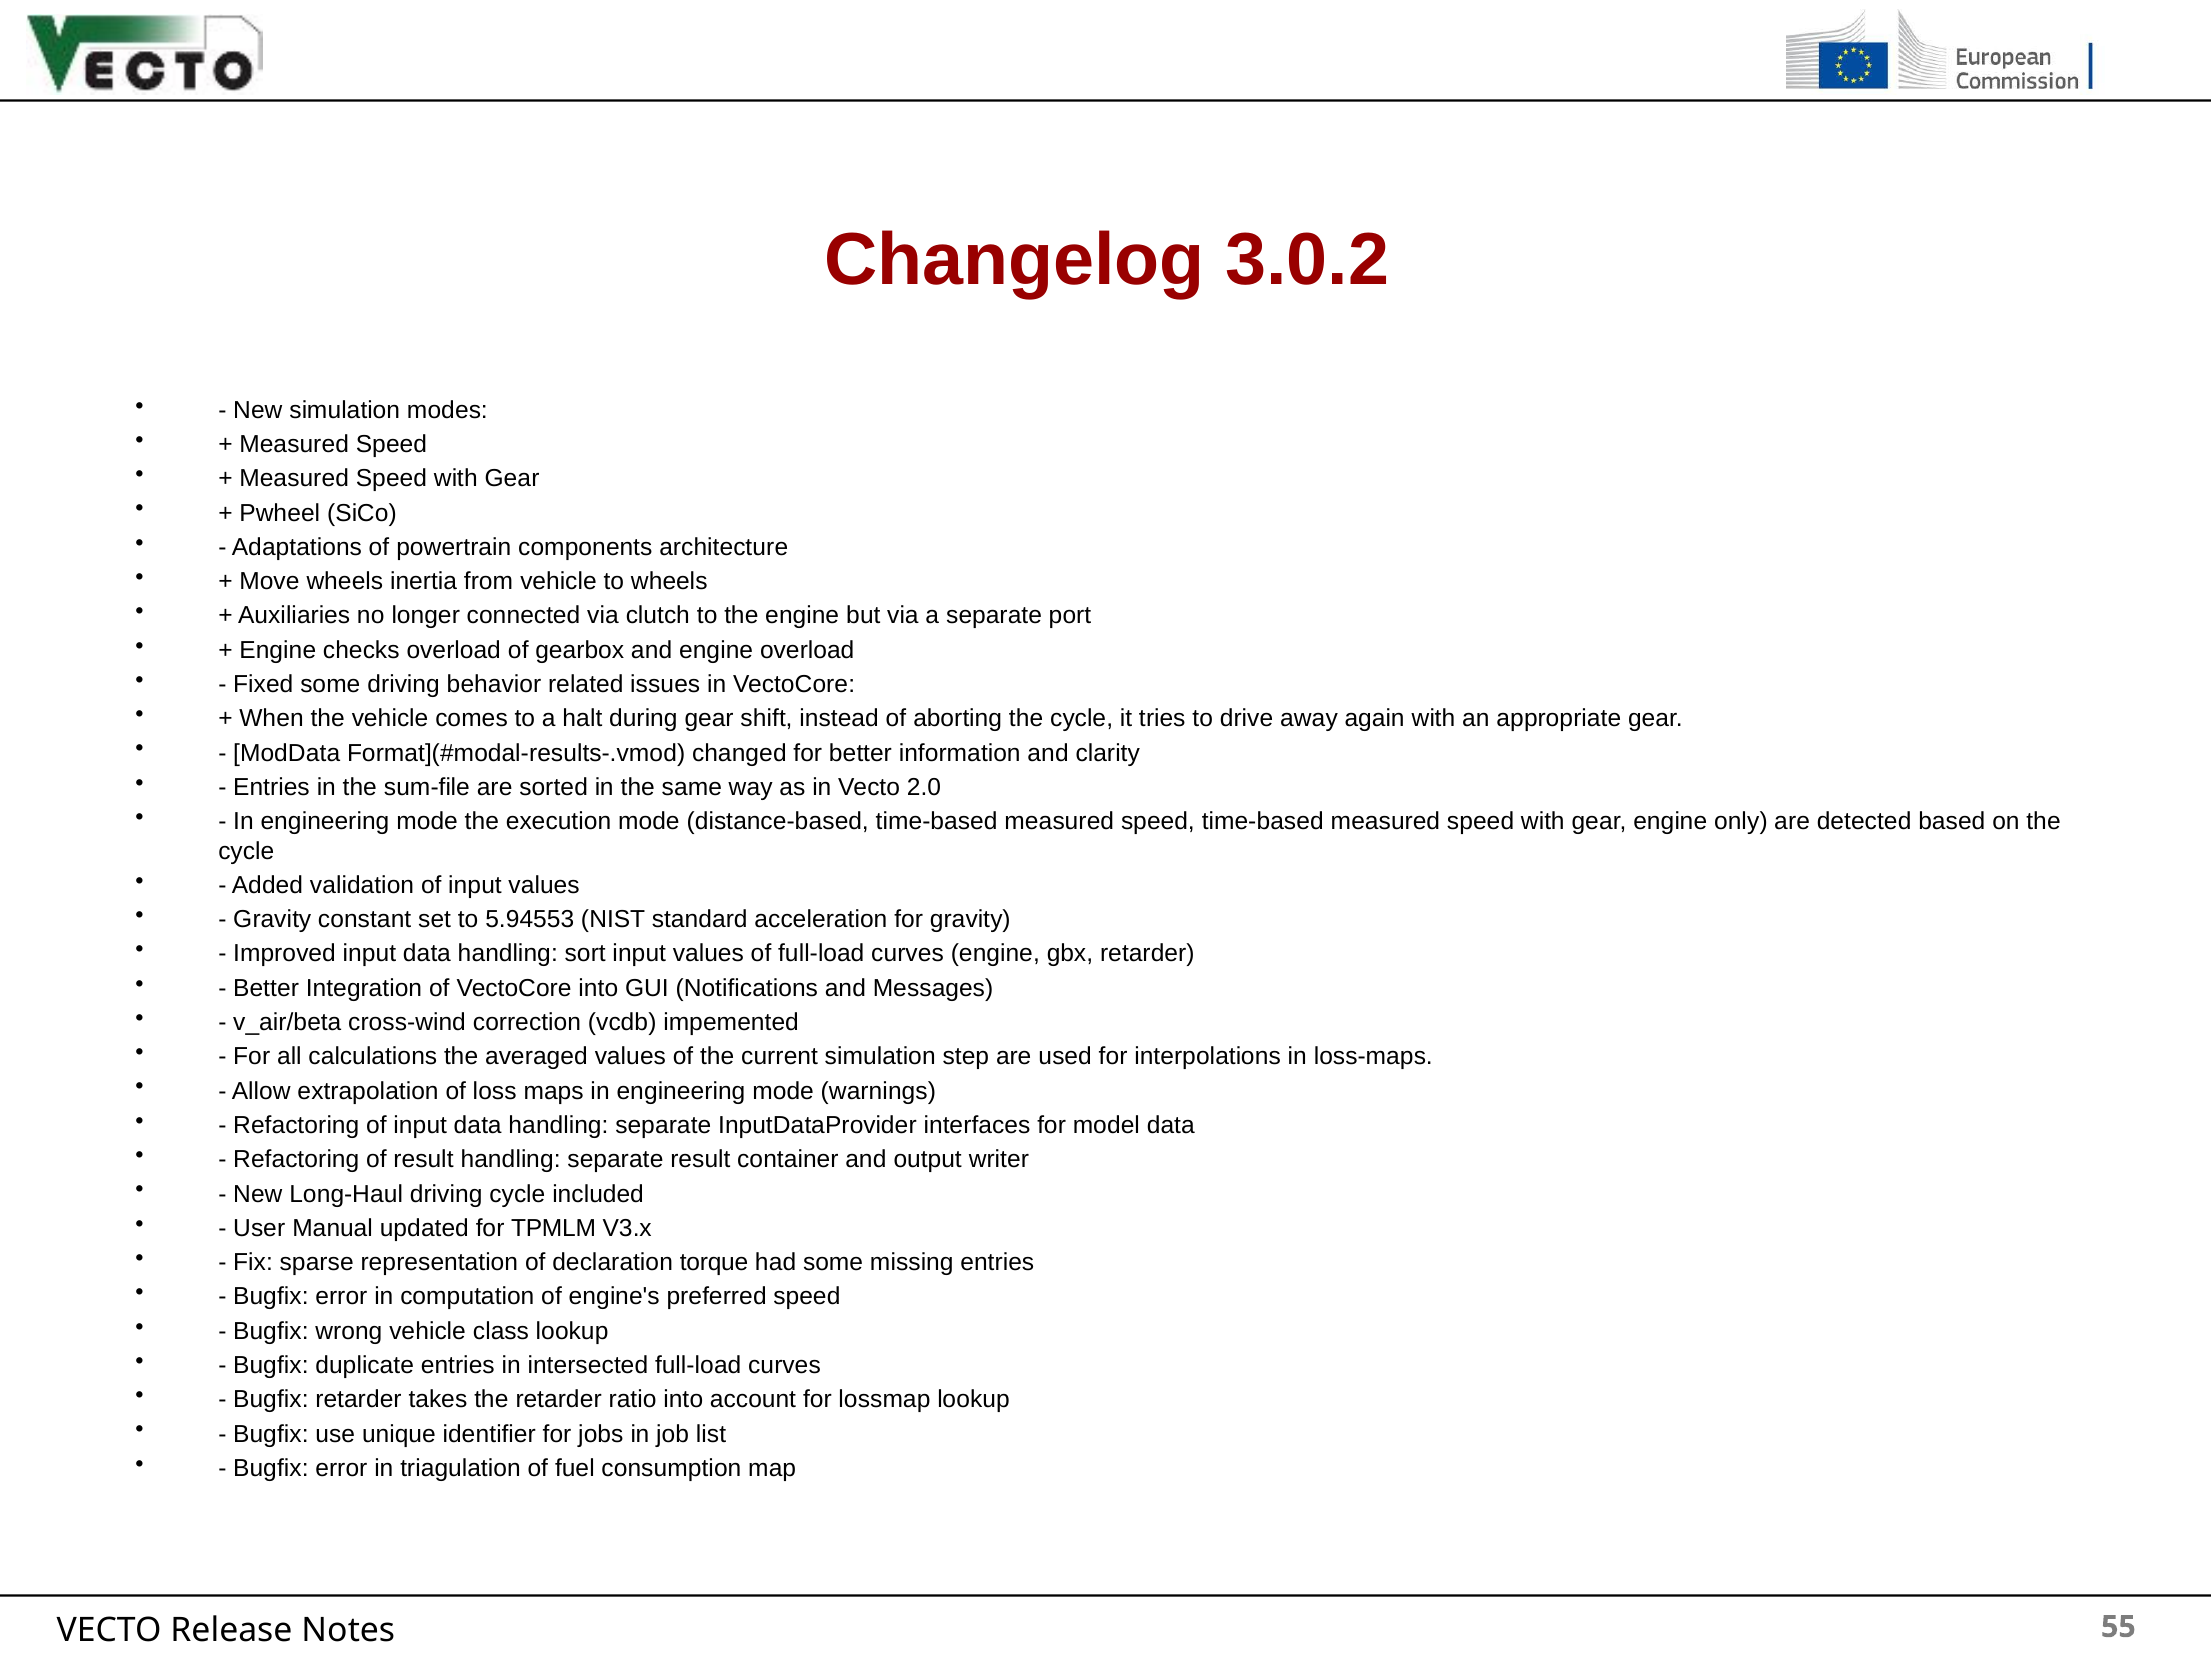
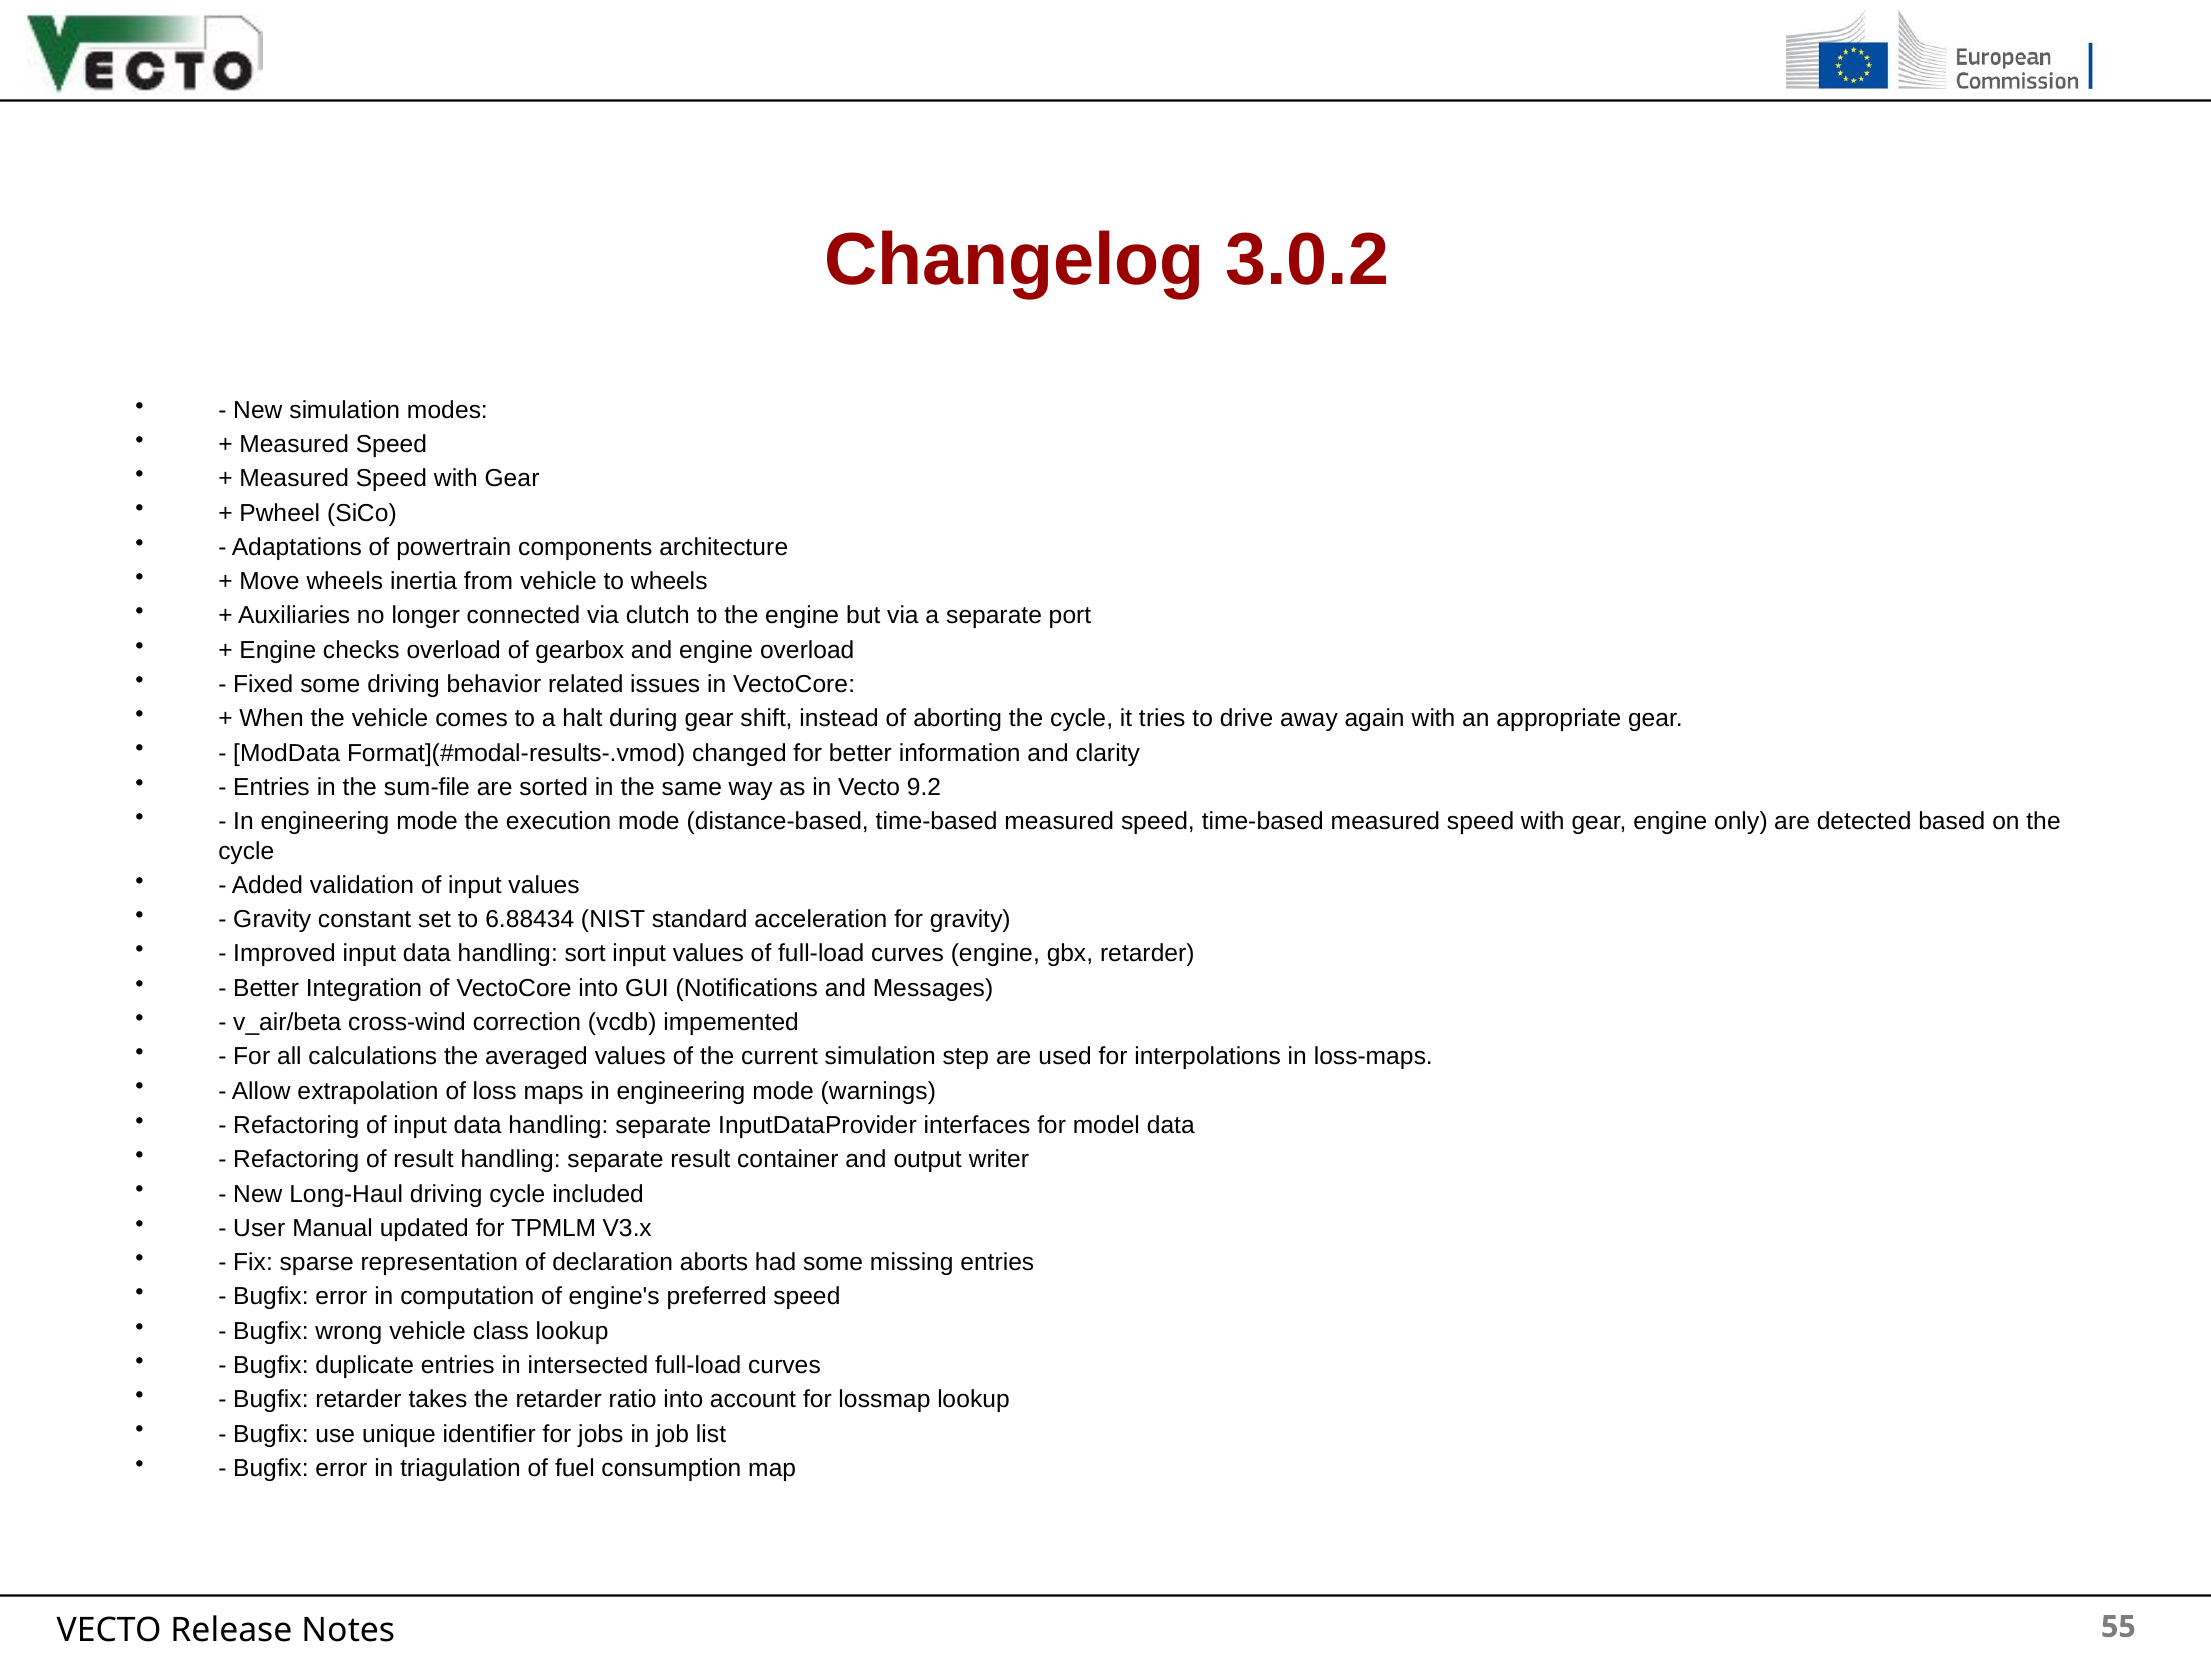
2.0: 2.0 -> 9.2 (924, 787)
5.94553: 5.94553 -> 6.88434 (530, 920)
torque: torque -> aborts (714, 1263)
